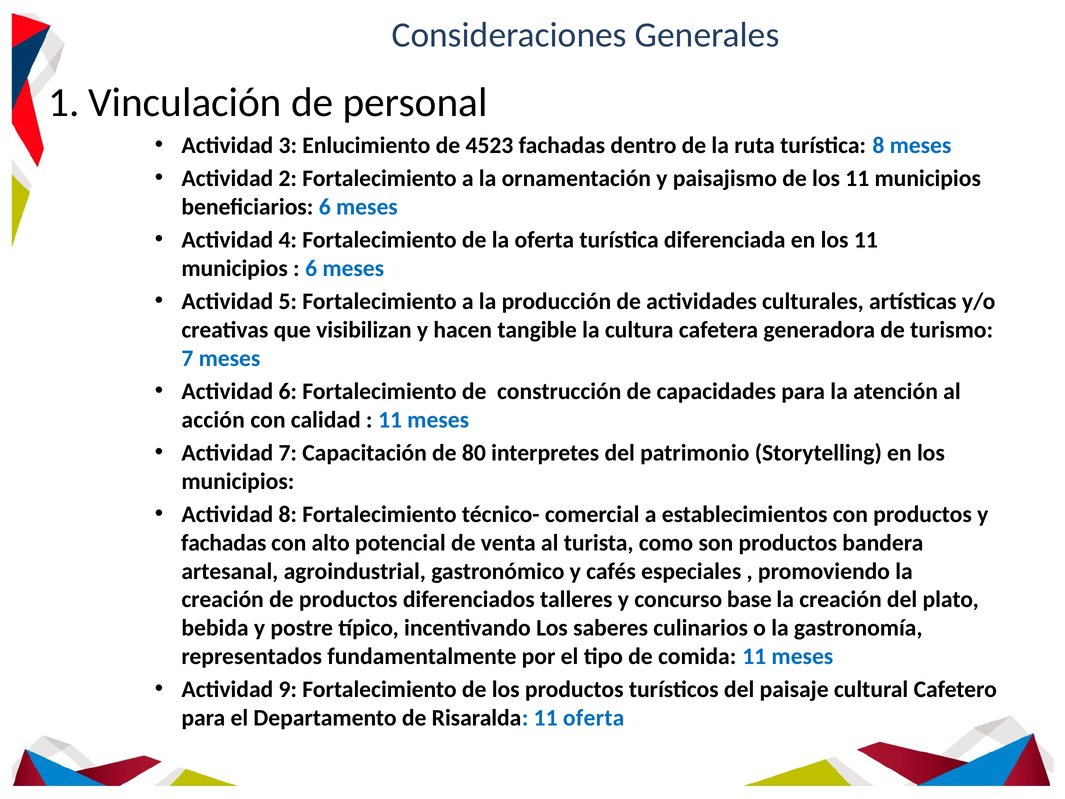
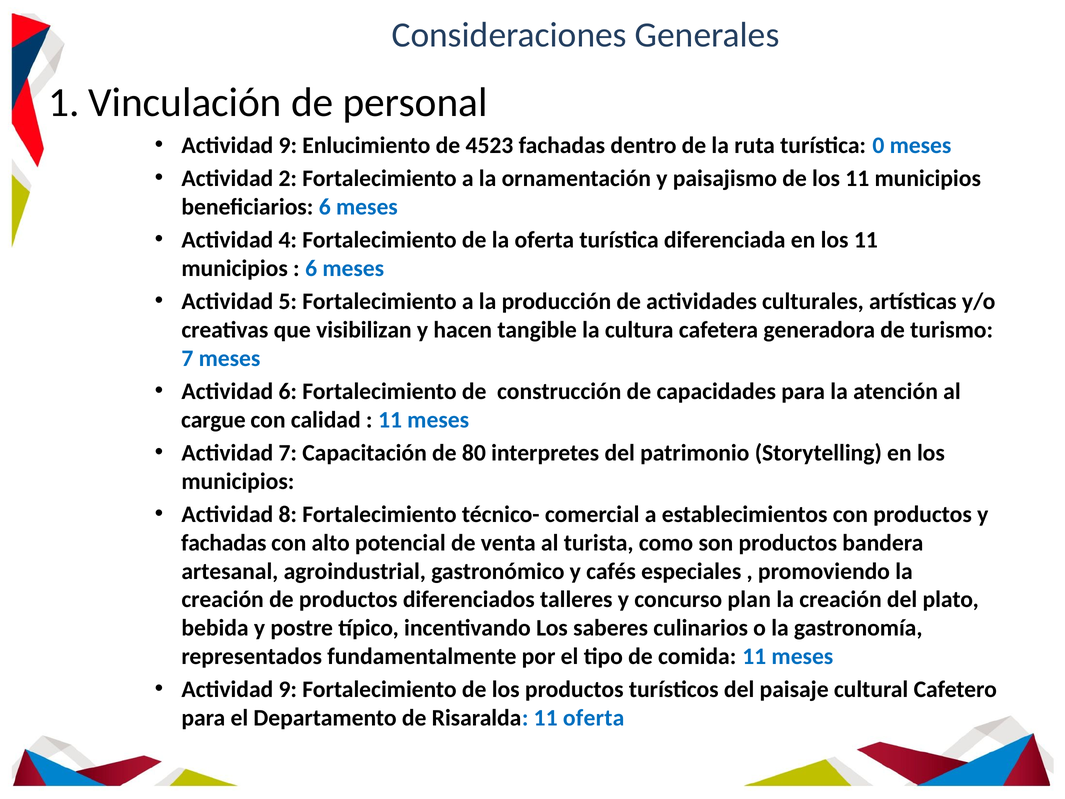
3: 3 -> 9 (288, 145)
turística 8: 8 -> 0 (878, 145)
acción: acción -> cargue (213, 420)
base: base -> plan (749, 599)
